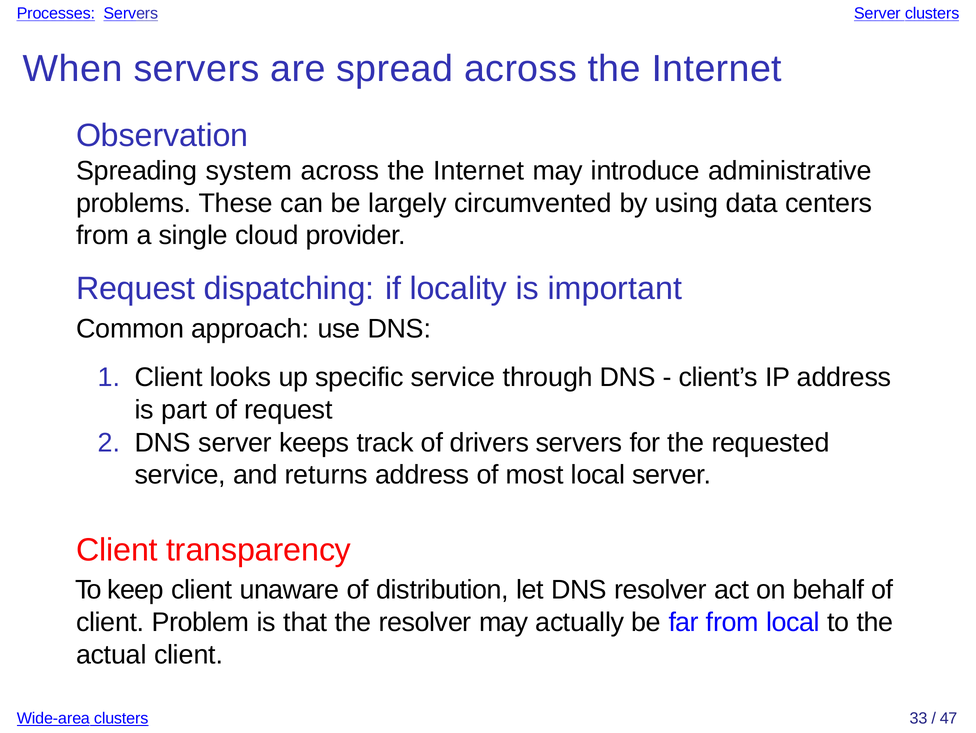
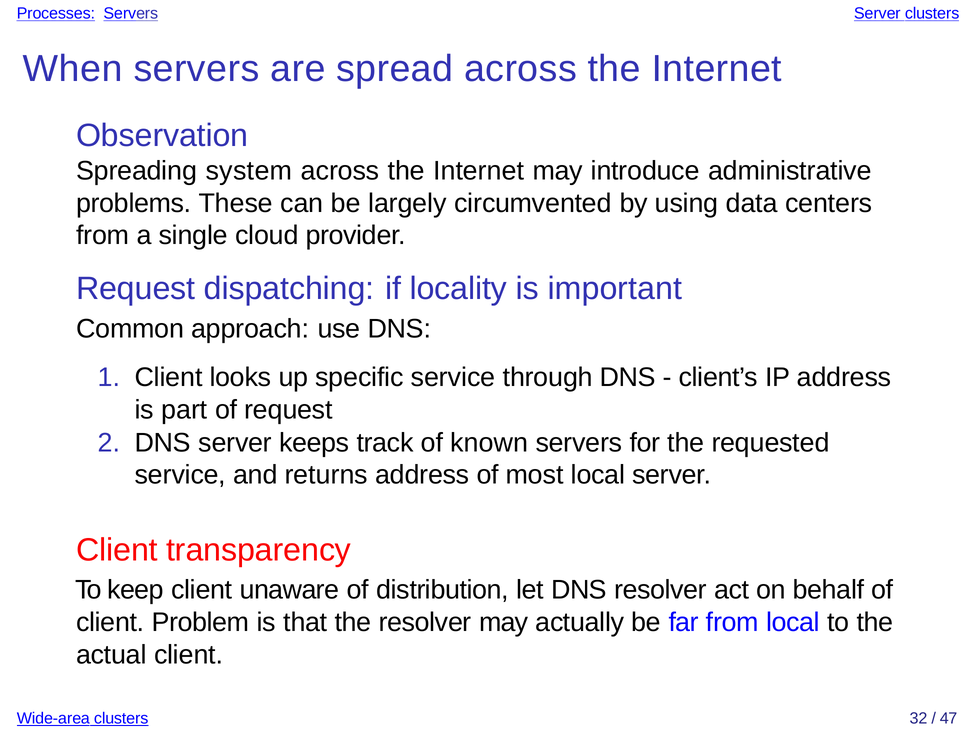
drivers: drivers -> known (489, 443)
33: 33 -> 32 (918, 718)
